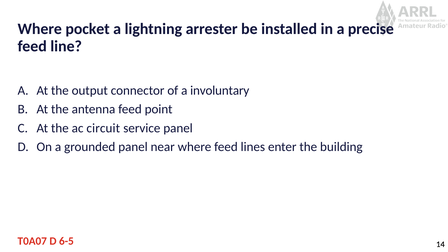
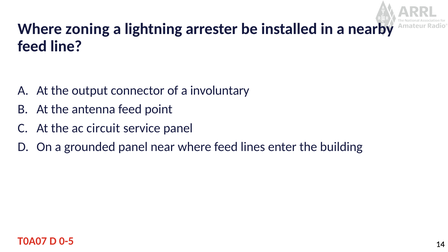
pocket: pocket -> zoning (87, 29)
precise: precise -> nearby (371, 29)
6-5: 6-5 -> 0-5 (66, 241)
